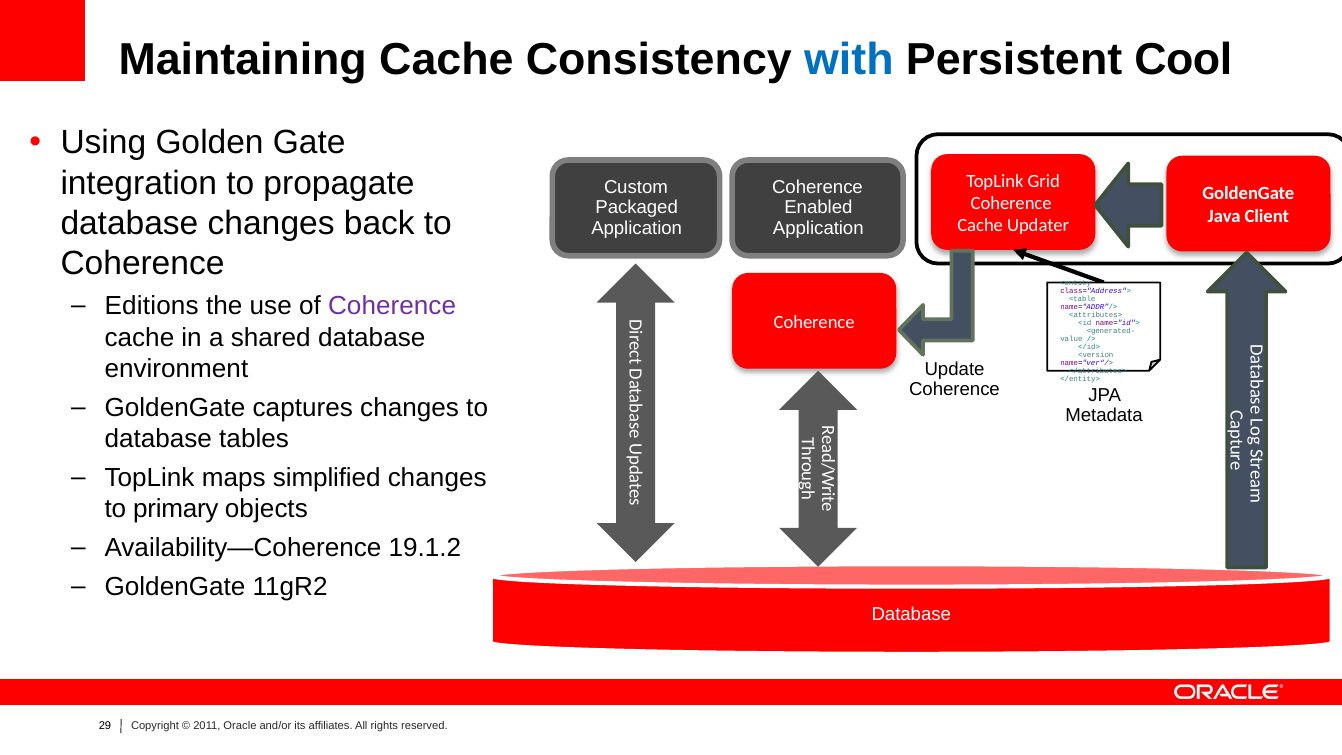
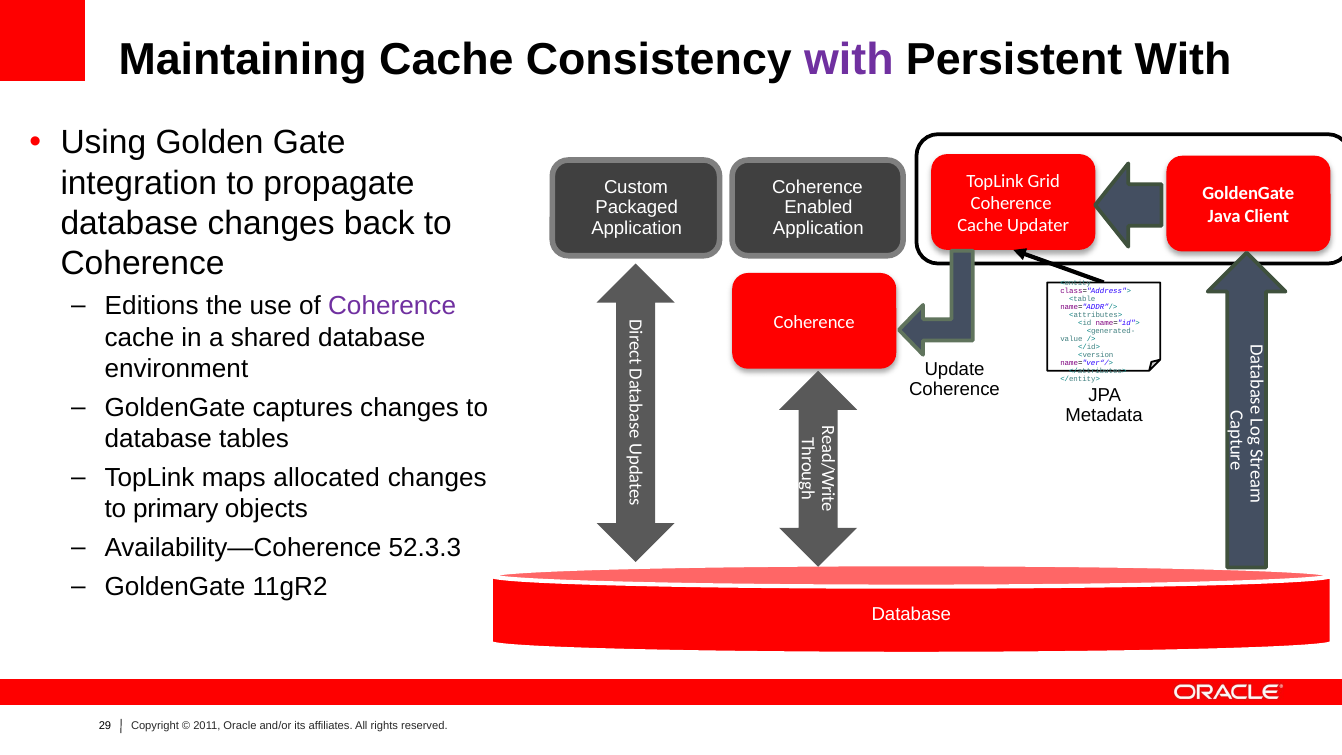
with colour: blue -> purple (849, 60)
Persistent Cool: Cool -> With (1183, 60)
simplified: simplified -> allocated (327, 478)
19.1.2: 19.1.2 -> 52.3.3 (425, 548)
